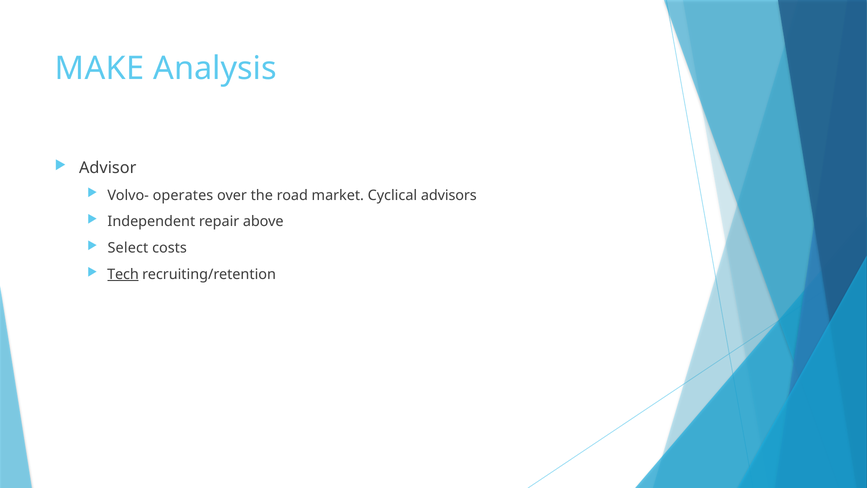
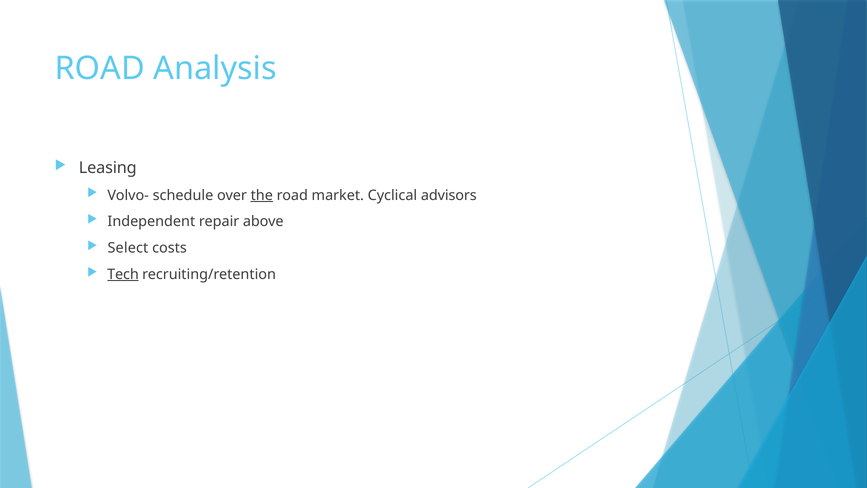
MAKE: MAKE -> ROAD (100, 68)
Advisor: Advisor -> Leasing (108, 168)
operates: operates -> schedule (183, 195)
the underline: none -> present (262, 195)
